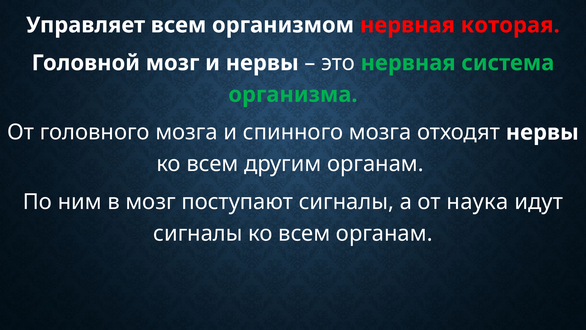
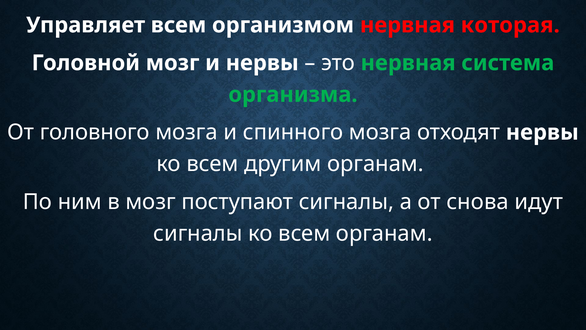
наука: наука -> снова (478, 202)
